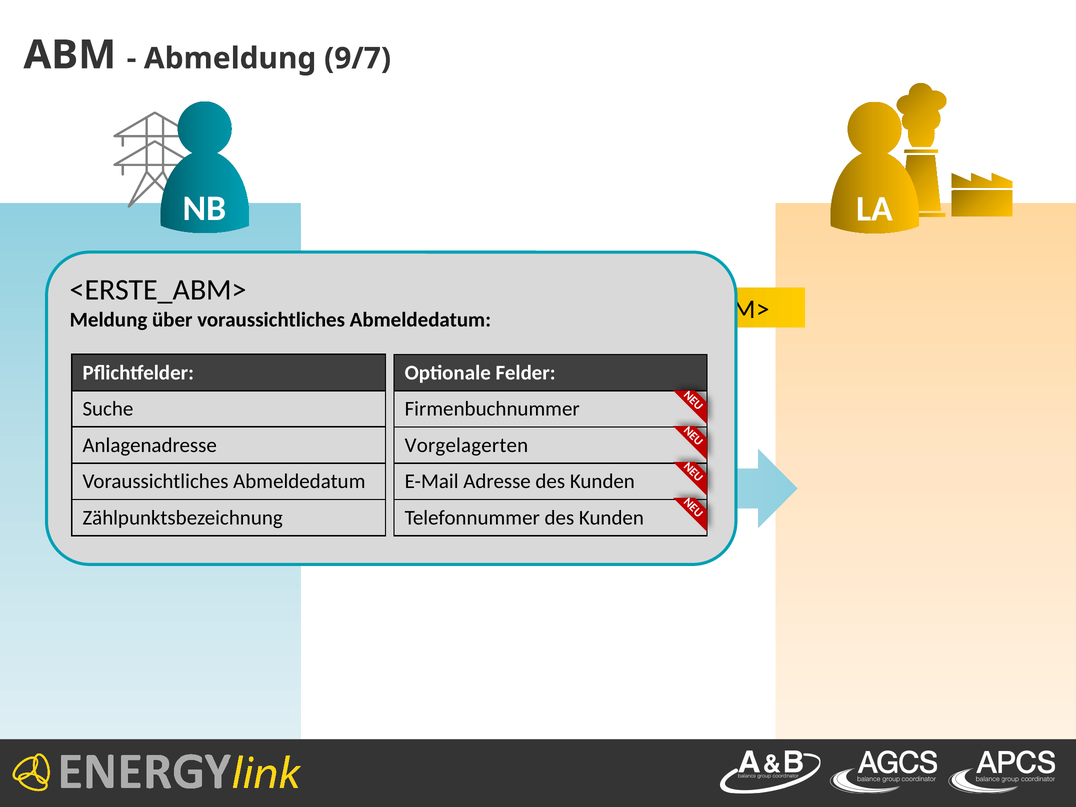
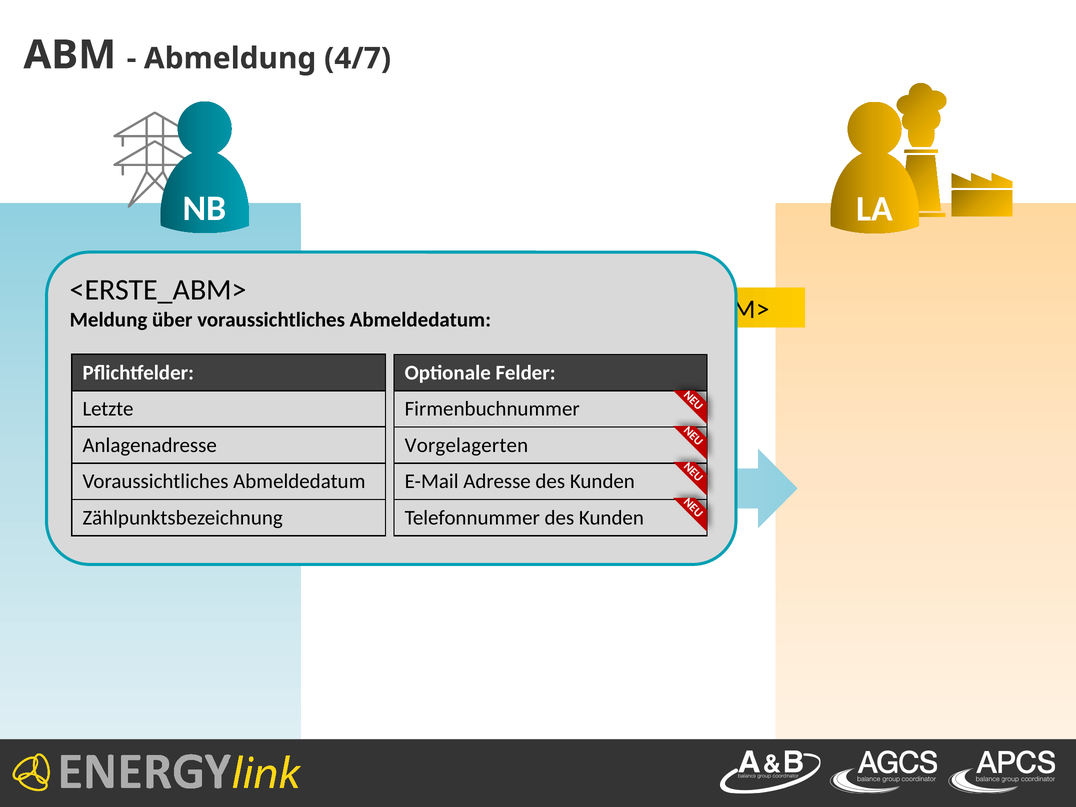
9/7: 9/7 -> 4/7 (358, 58)
Suche: Suche -> Letzte (108, 409)
